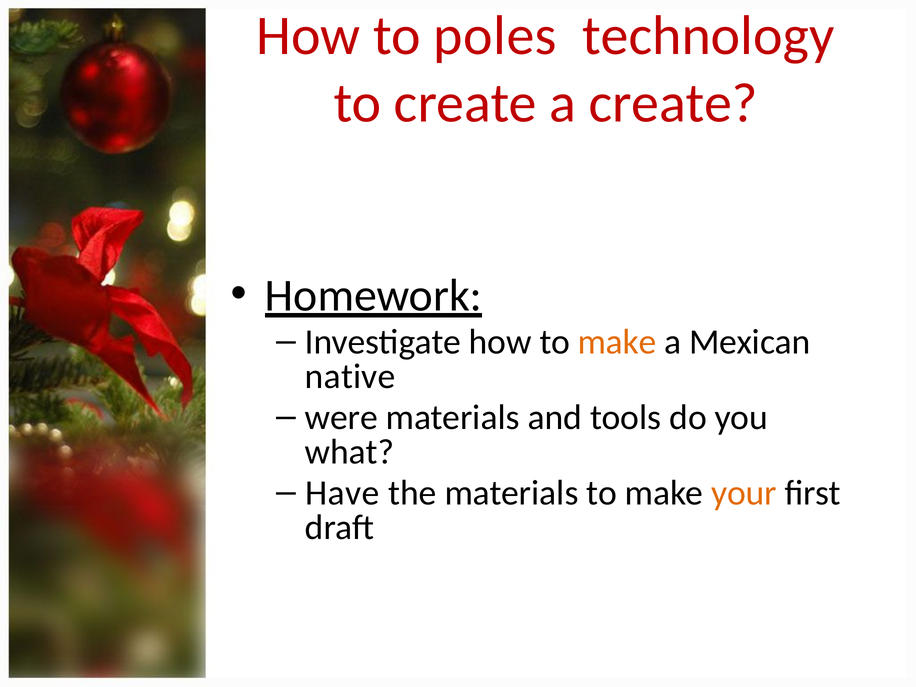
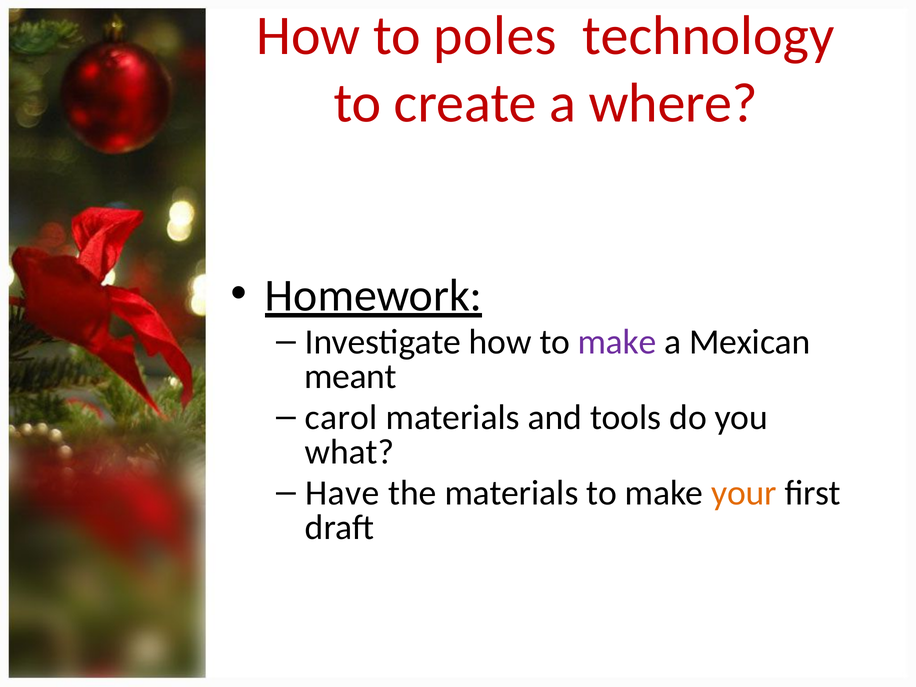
a create: create -> where (673, 103)
make colour: orange -> purple (617, 342)
native: native -> meant (350, 376)
were: were -> carol (341, 418)
